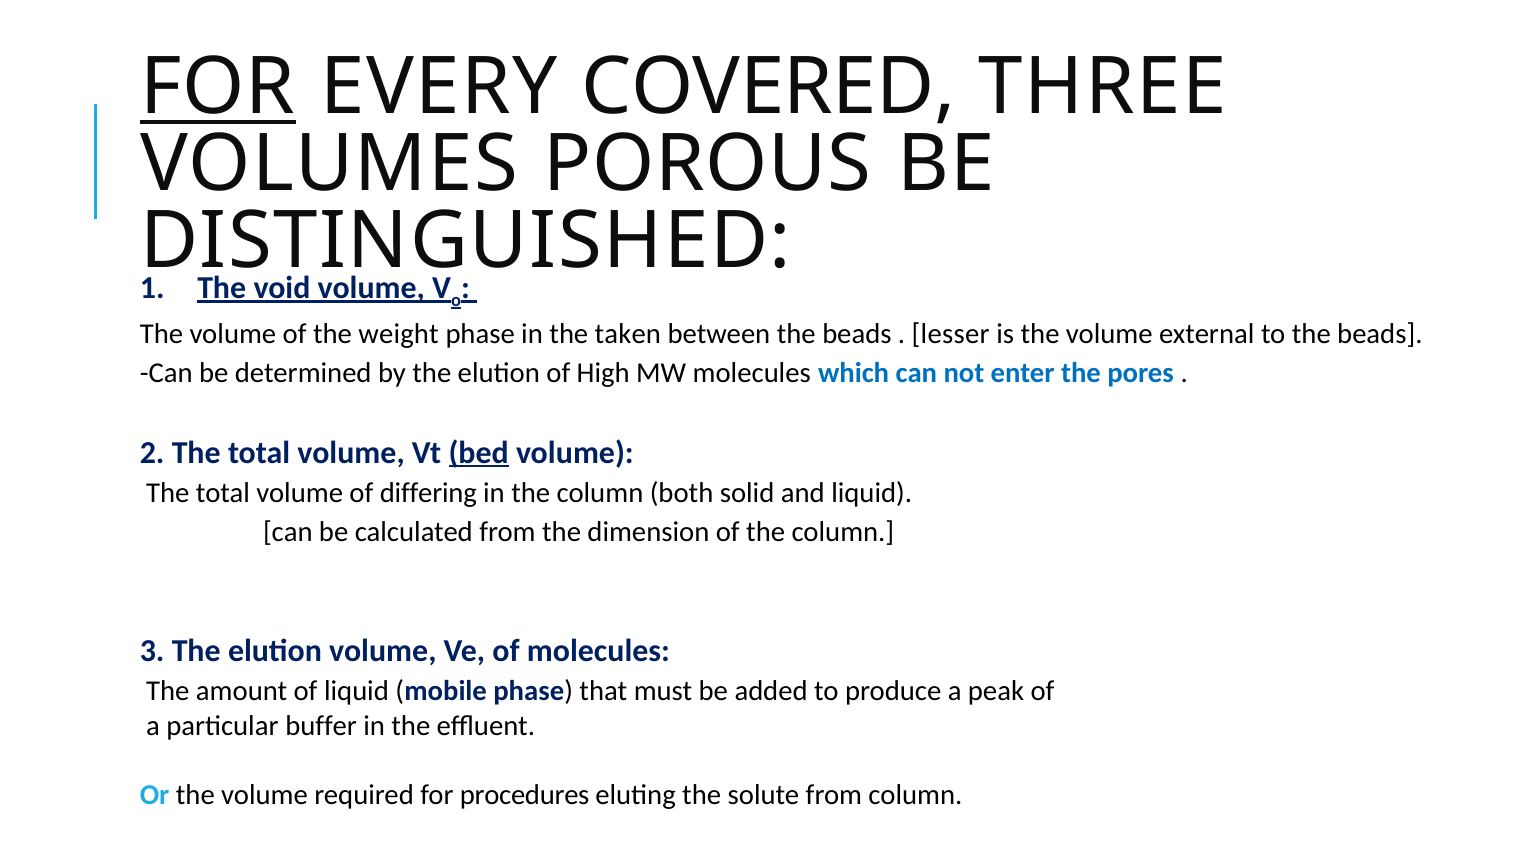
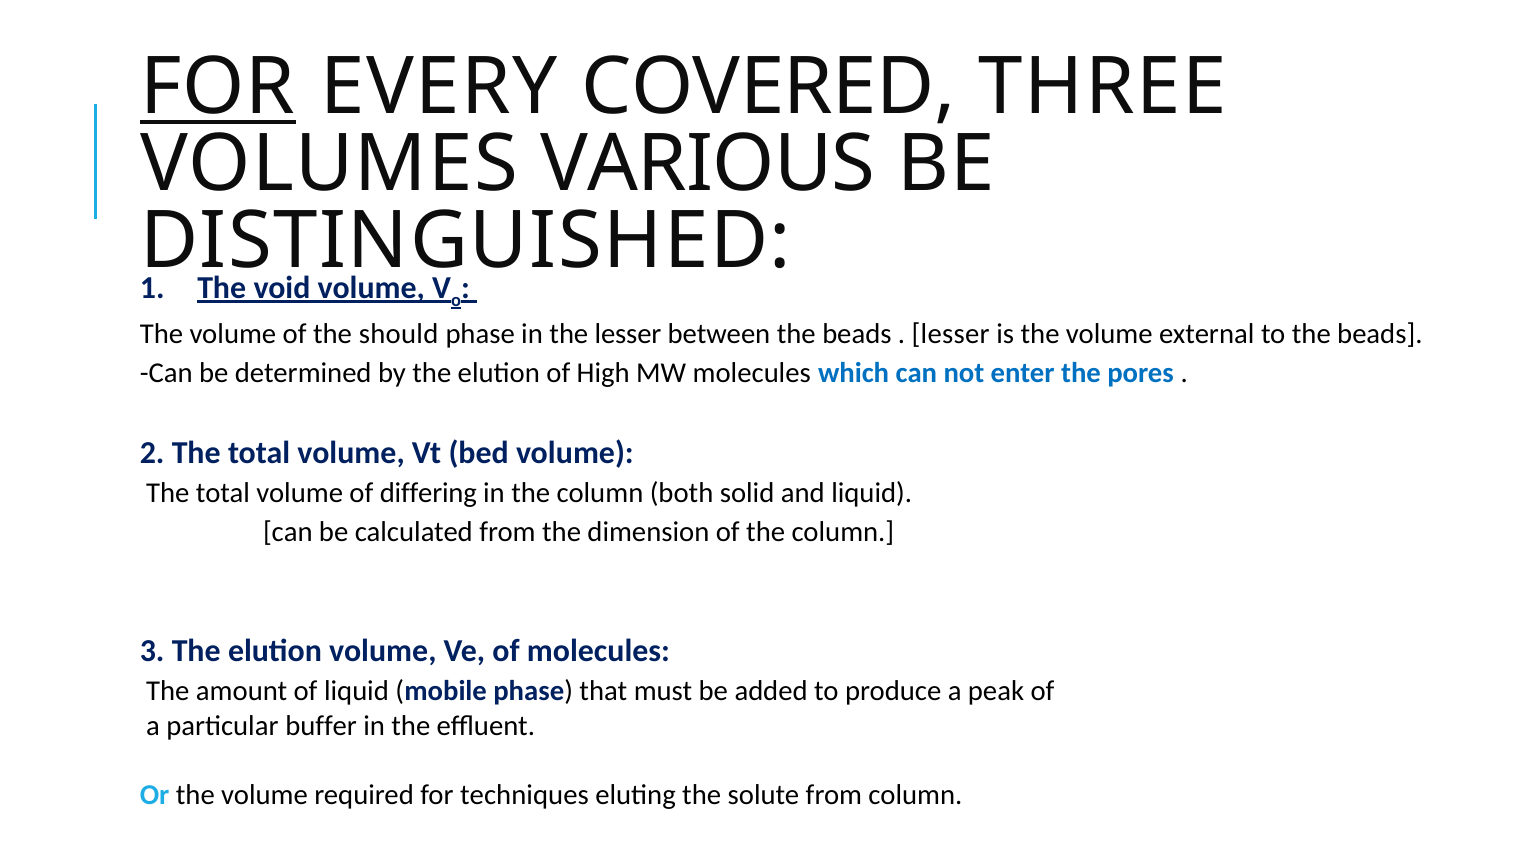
POROUS: POROUS -> VARIOUS (708, 164)
weight: weight -> should (399, 334)
the taken: taken -> lesser (628, 334)
bed underline: present -> none (479, 453)
procedures: procedures -> techniques (524, 795)
